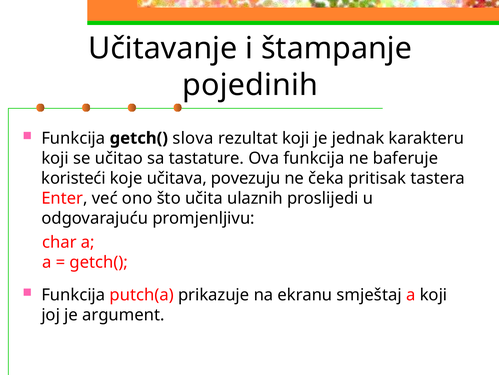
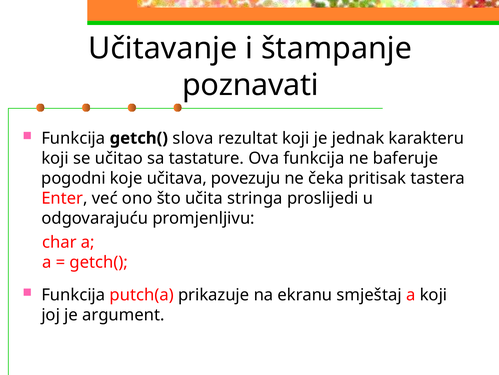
pojedinih: pojedinih -> poznavati (250, 85)
koristeći: koristeći -> pogodni (74, 178)
ulaznih: ulaznih -> stringa (255, 198)
